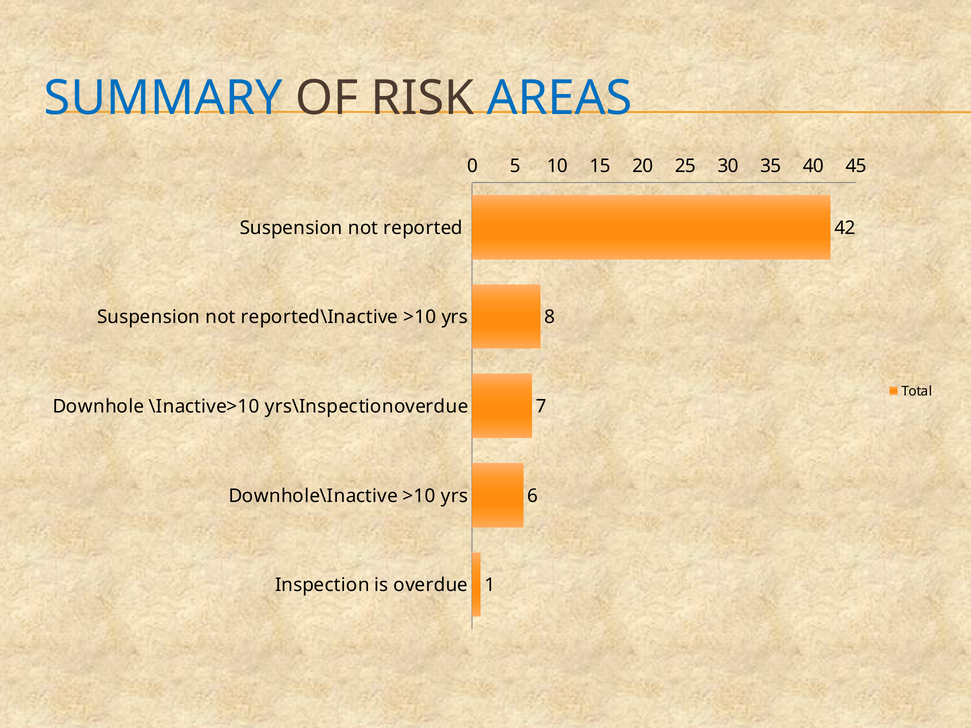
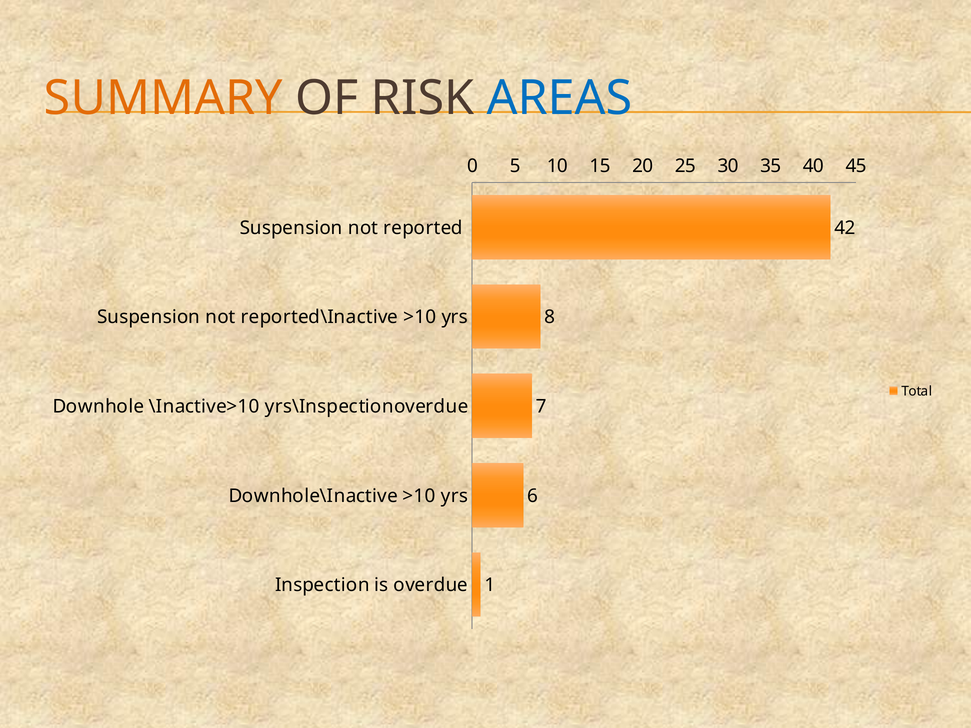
SUMMARY colour: blue -> orange (163, 98)
